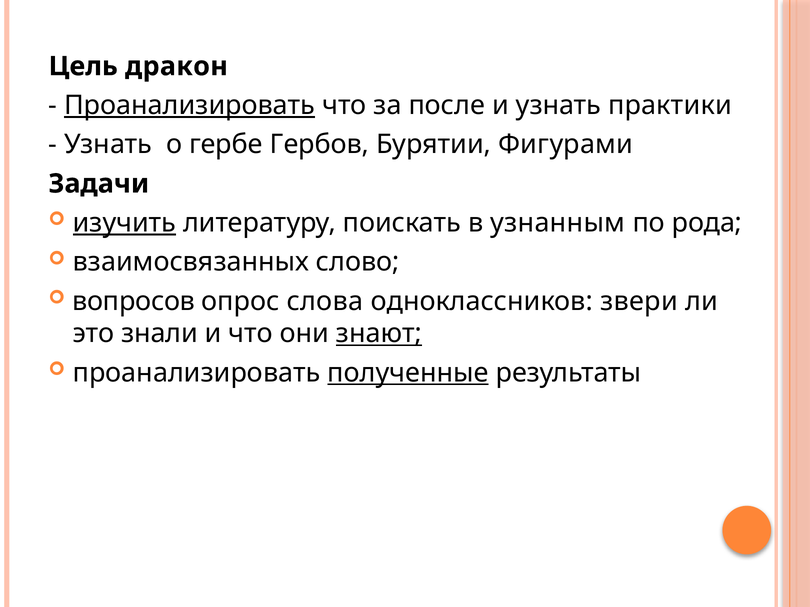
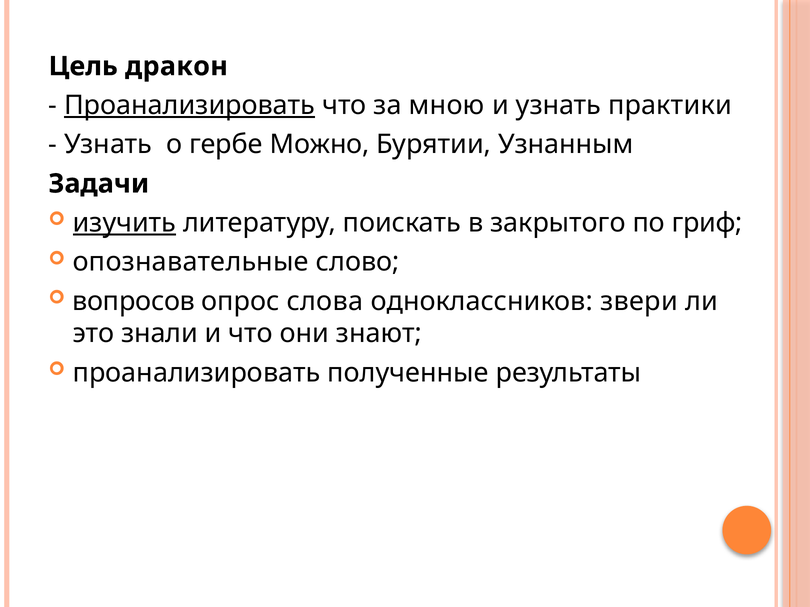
после: после -> мною (447, 106)
Гербов: Гербов -> Можно (320, 145)
Фигурами: Фигурами -> Узнанным (566, 145)
узнанным: узнанным -> закрытого (558, 223)
рода: рода -> гриф (707, 223)
взаимосвязанных: взаимосвязанных -> опознавательные (191, 262)
знают underline: present -> none (379, 334)
полученные underline: present -> none (408, 373)
